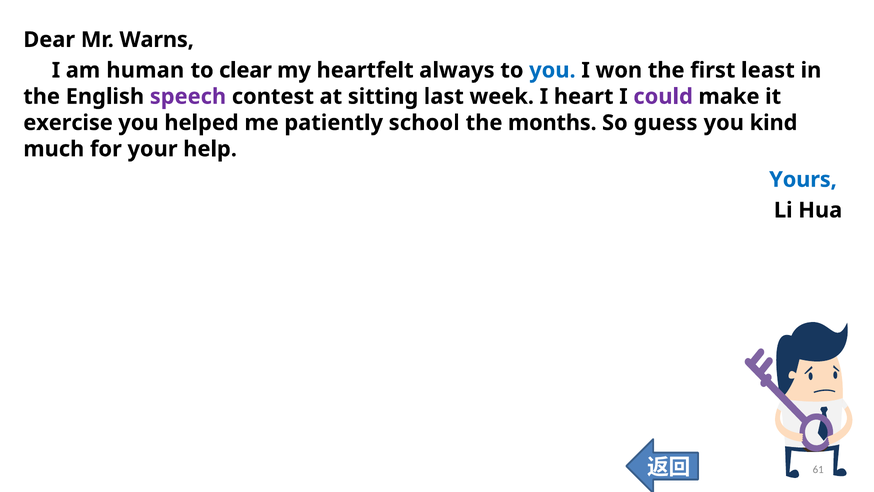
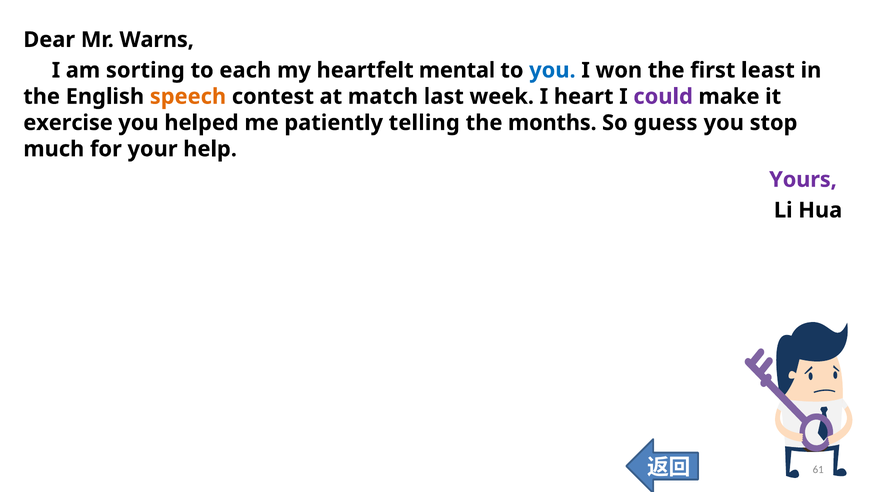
human: human -> sorting (145, 70)
clear: clear -> each (245, 70)
always: always -> mental (457, 70)
speech colour: purple -> orange (188, 96)
sitting: sitting -> match (383, 96)
school: school -> telling (424, 123)
kind: kind -> stop (774, 123)
Yours colour: blue -> purple (803, 179)
